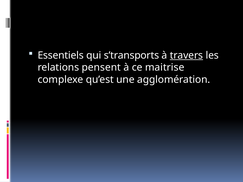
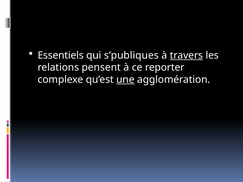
s’transports: s’transports -> s’publiques (131, 55)
maitrise: maitrise -> reporter (165, 68)
une underline: none -> present (125, 80)
